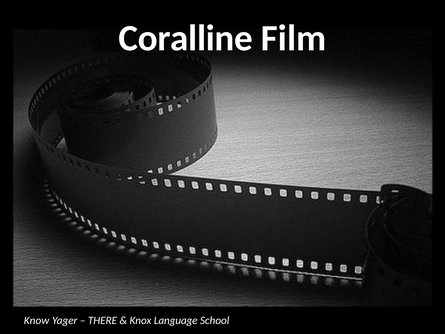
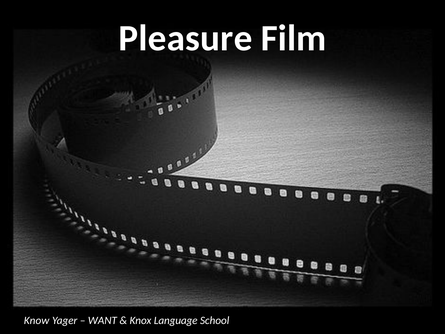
Coralline: Coralline -> Pleasure (185, 38)
THERE: THERE -> WANT (102, 320)
